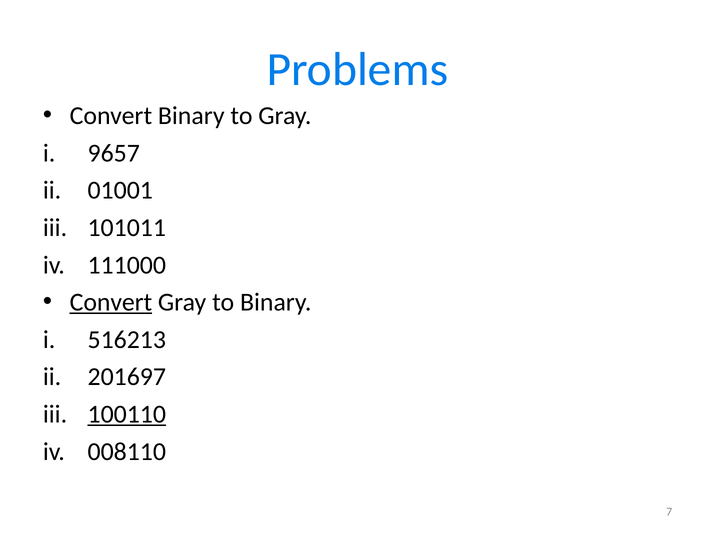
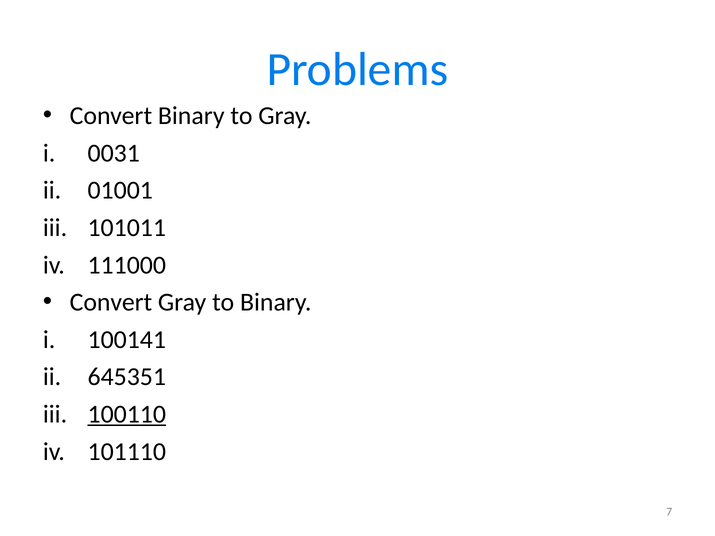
9657: 9657 -> 0031 (114, 153)
Convert underline: present -> none (111, 302)
516213: 516213 -> 100141 (127, 340)
201697: 201697 -> 645351 (127, 377)
008110: 008110 -> 101110 (127, 452)
